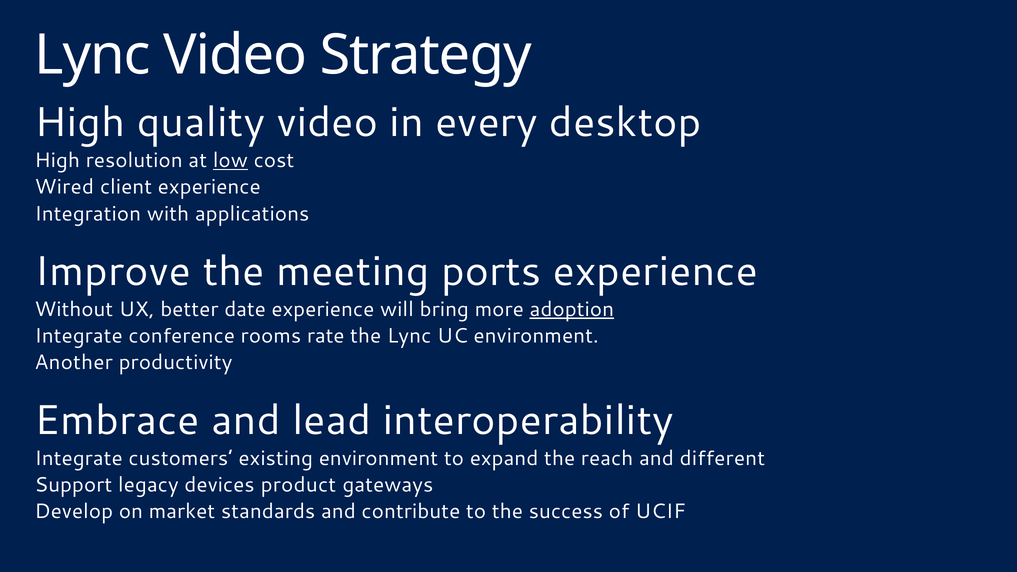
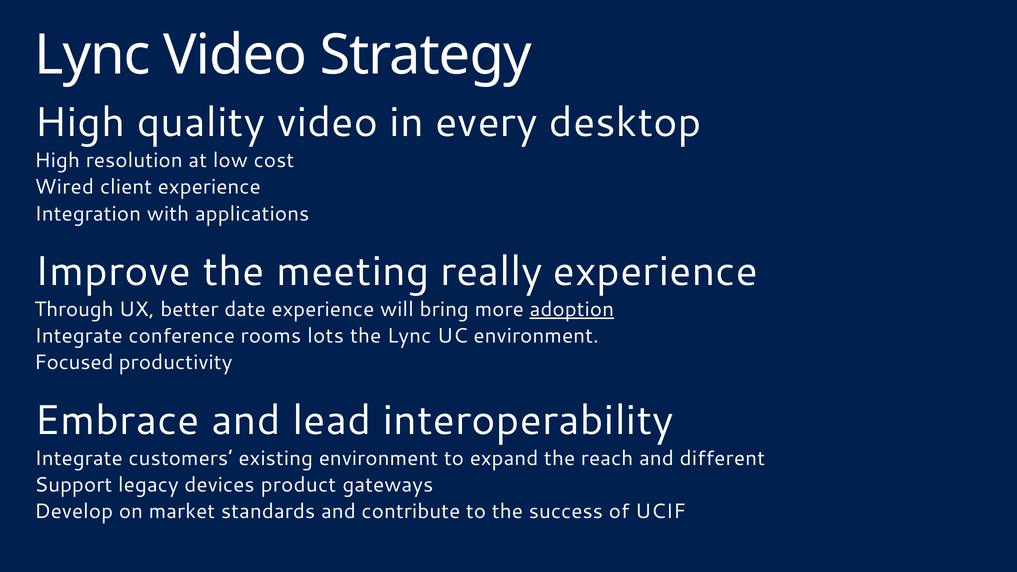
low underline: present -> none (230, 161)
ports: ports -> really (491, 271)
Without: Without -> Through (74, 309)
rate: rate -> lots (326, 336)
Another: Another -> Focused (74, 363)
